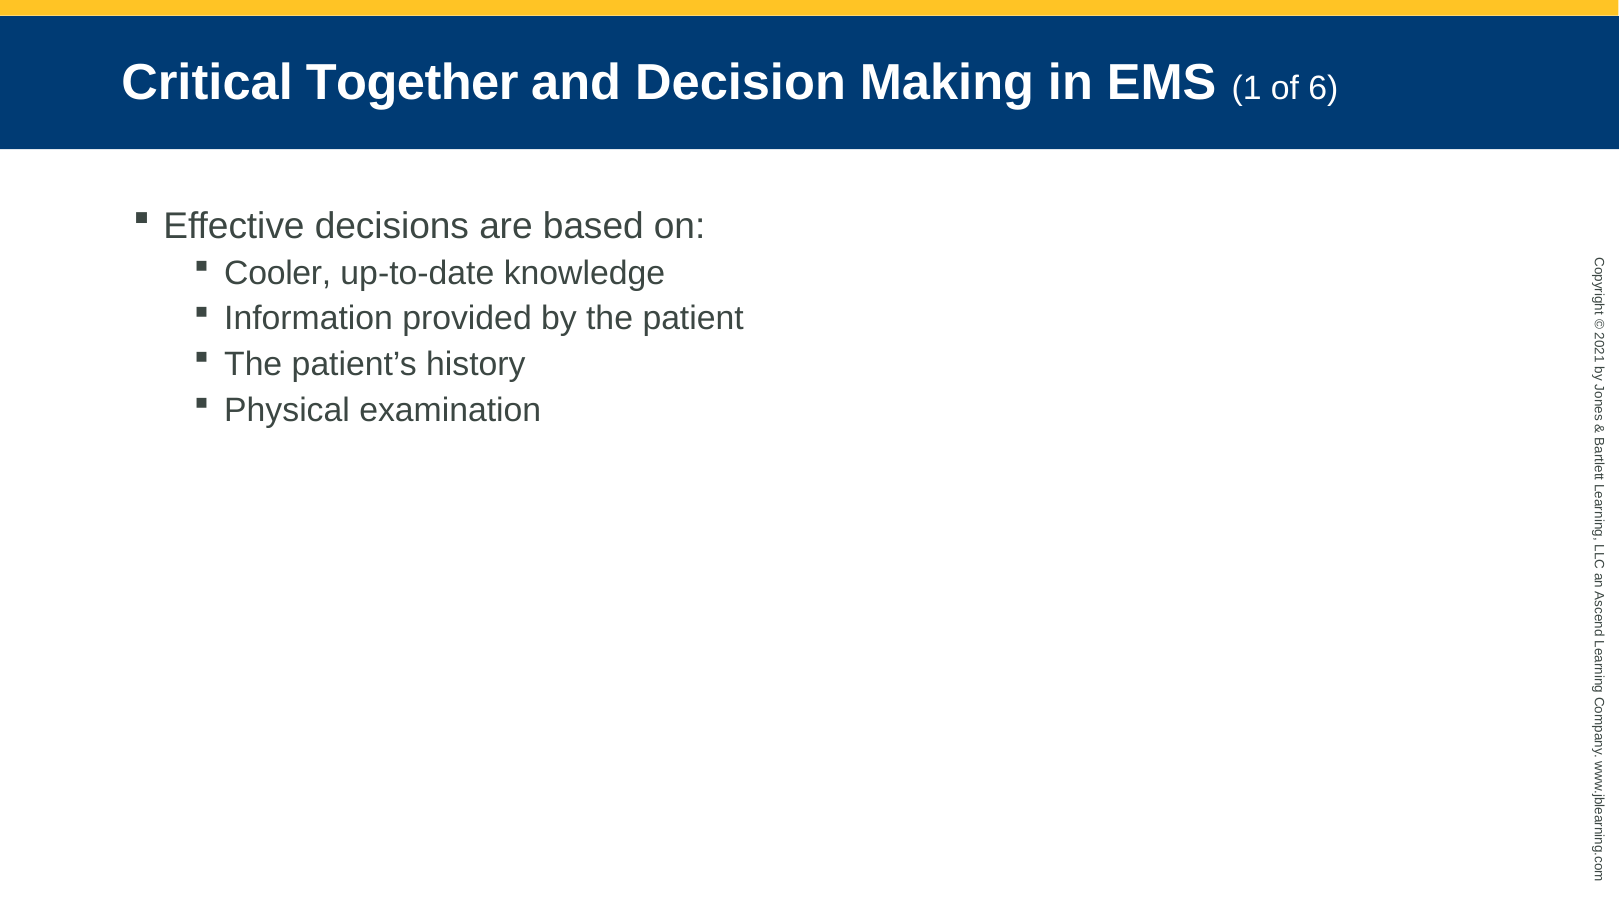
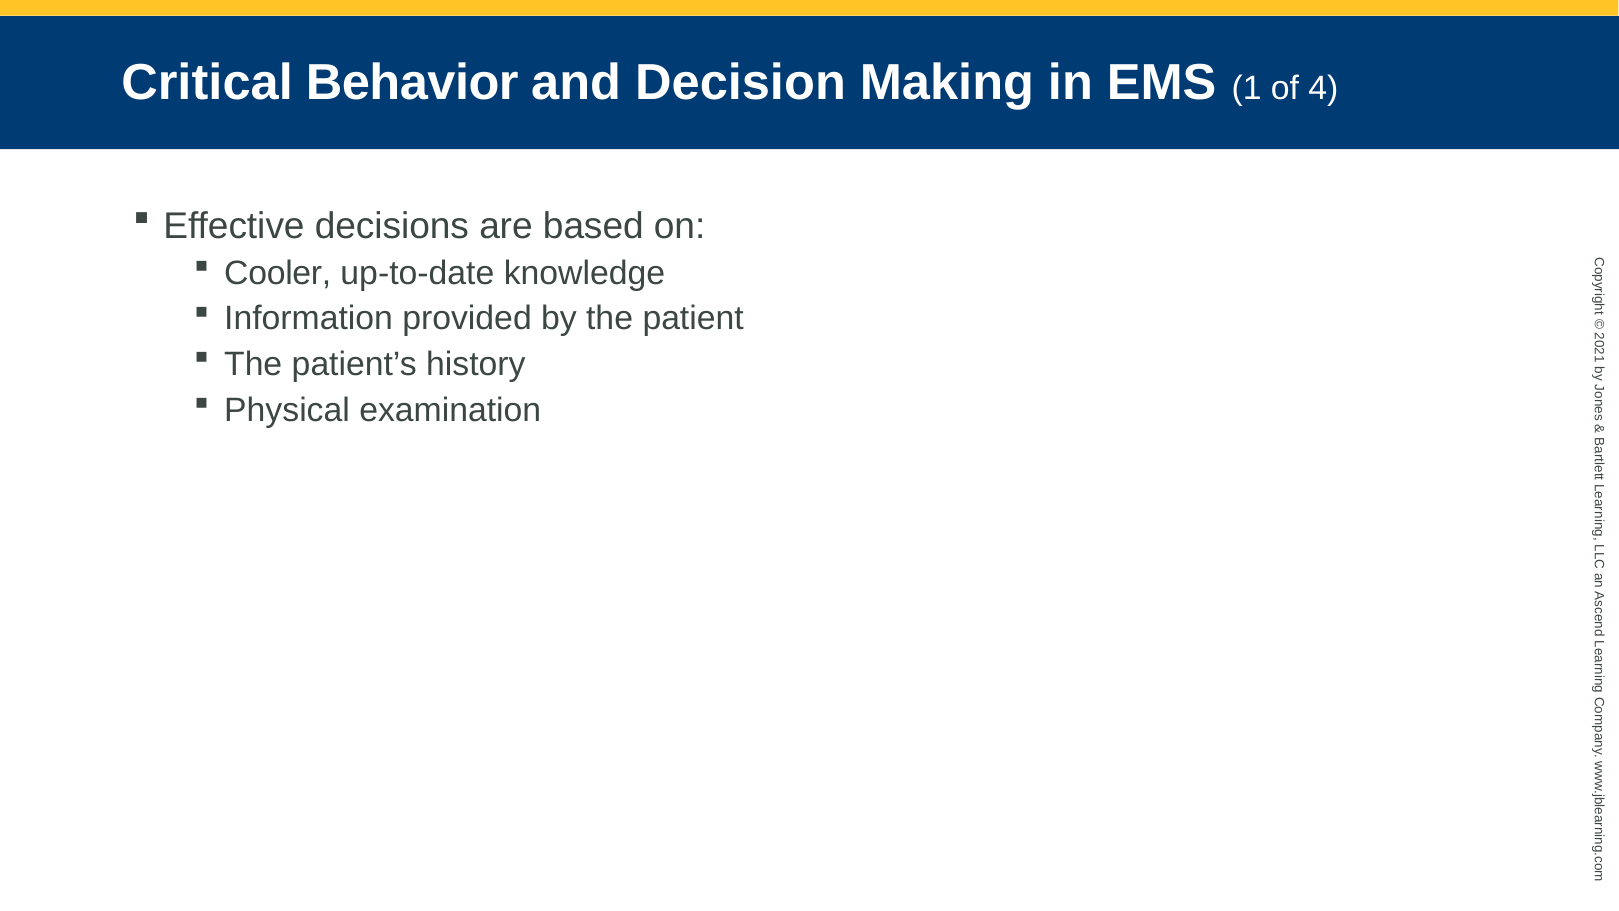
Together: Together -> Behavior (412, 83)
6: 6 -> 4 (1323, 89)
